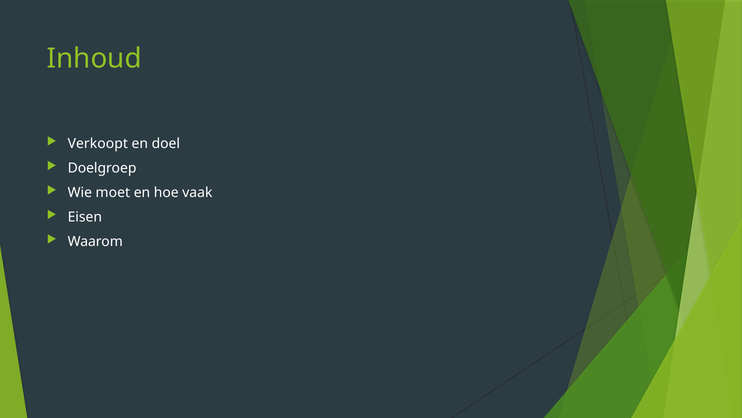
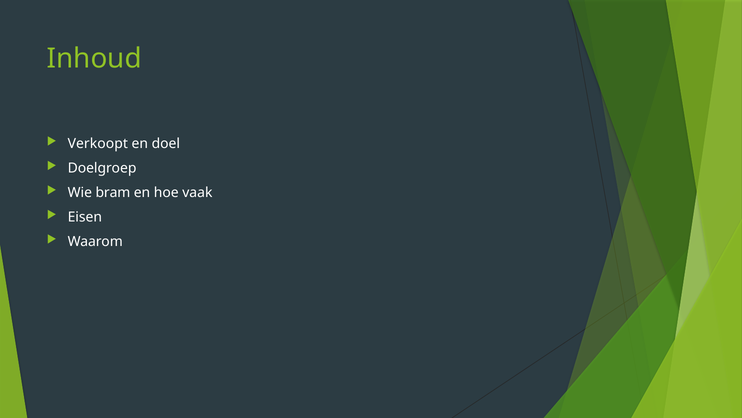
moet: moet -> bram (113, 192)
